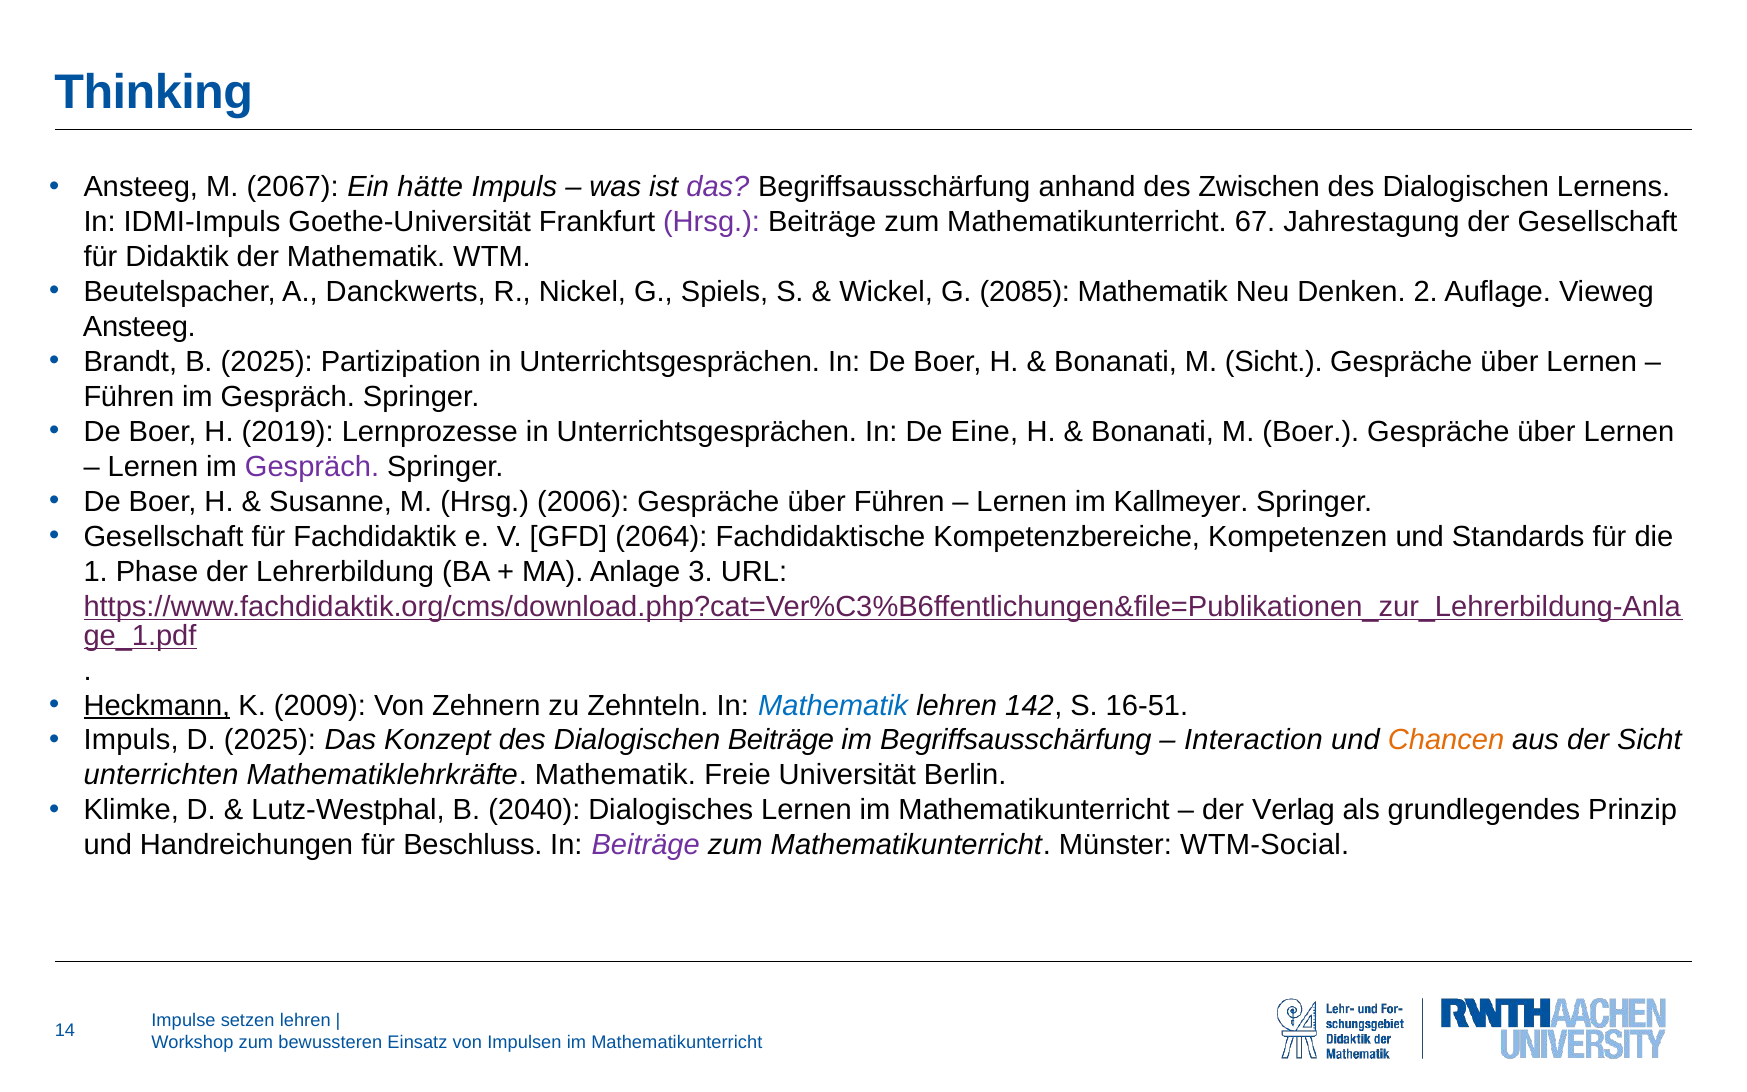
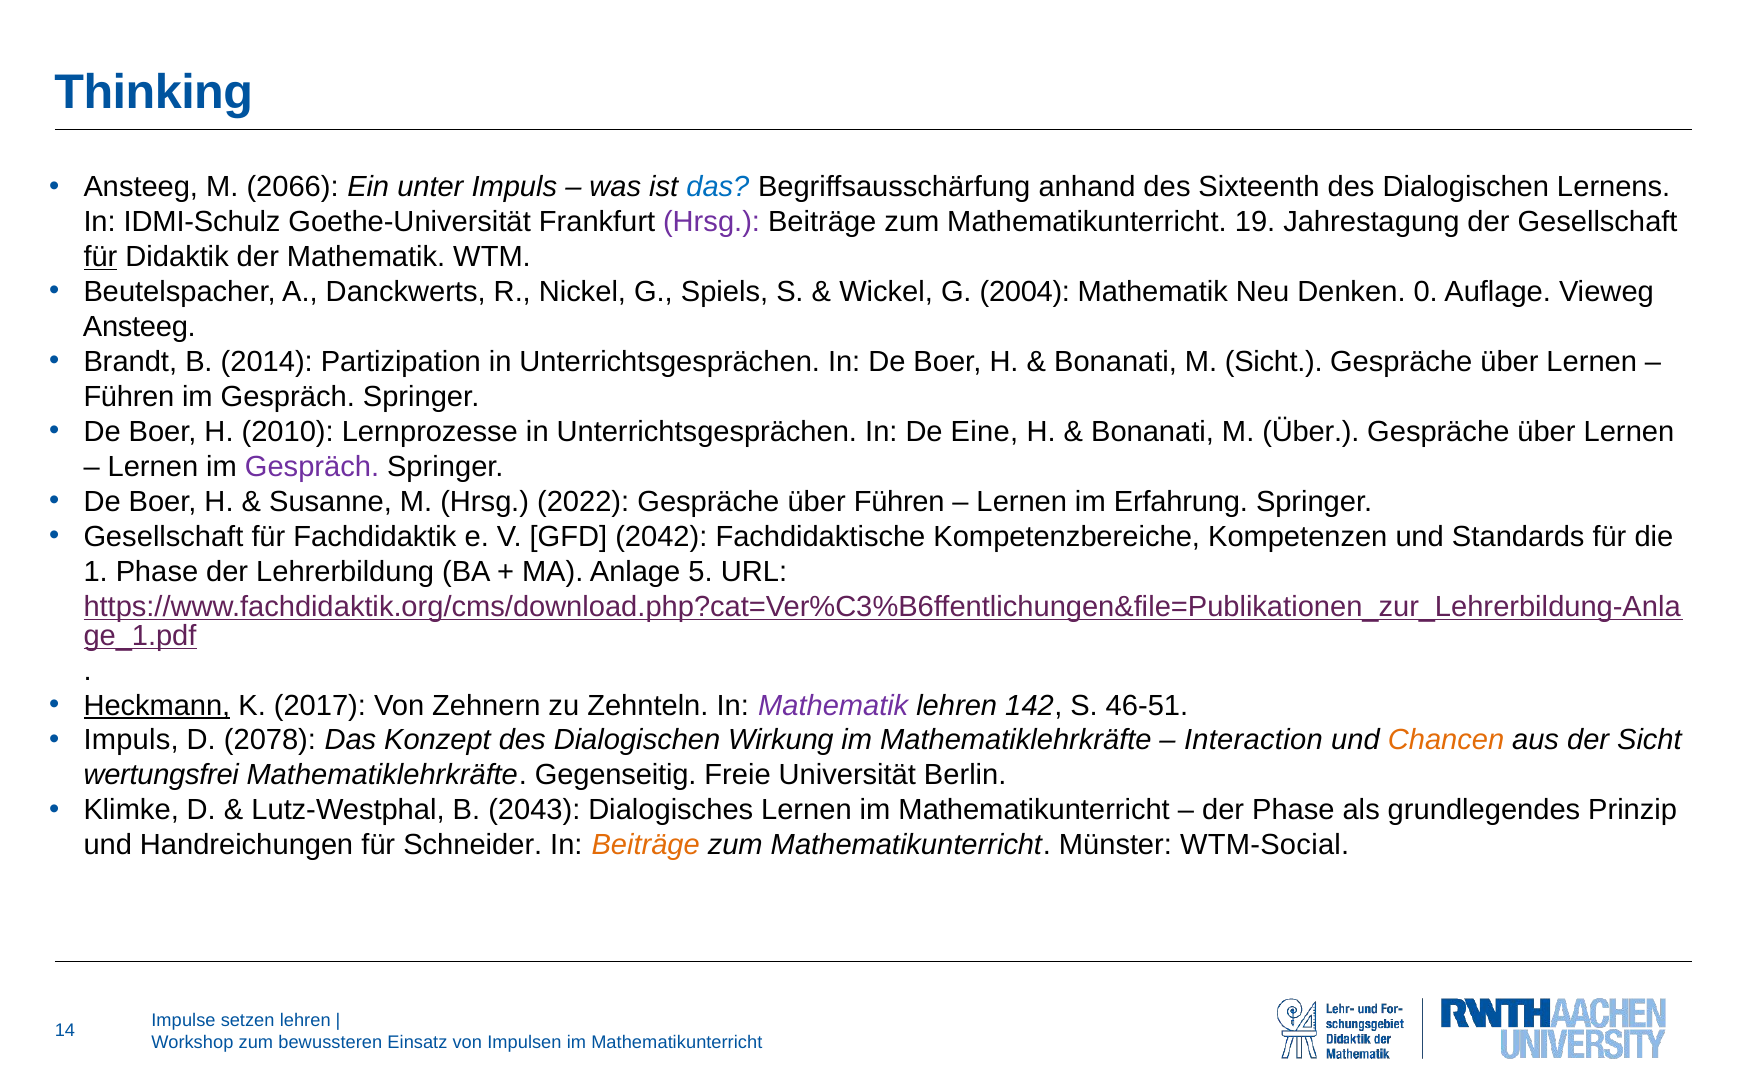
2067: 2067 -> 2066 (293, 187)
hätte: hätte -> unter (430, 187)
das colour: purple -> blue (718, 187)
Zwischen: Zwischen -> Sixteenth (1259, 187)
IDMI-Impuls: IDMI-Impuls -> IDMI-Schulz (202, 222)
67: 67 -> 19 (1255, 222)
für underline: none -> present (100, 257)
2085: 2085 -> 2004 (1025, 292)
2: 2 -> 0 (1426, 292)
B 2025: 2025 -> 2014 (267, 362)
2019: 2019 -> 2010 (288, 432)
M Boer: Boer -> Über (1311, 432)
2006: 2006 -> 2022 (583, 502)
Kallmeyer: Kallmeyer -> Erfahrung (1181, 502)
2064: 2064 -> 2042 (661, 537)
3: 3 -> 5 (701, 571)
2009: 2009 -> 2017 (320, 705)
Mathematik colour: blue -> purple (833, 705)
16-51: 16-51 -> 46-51 (1147, 705)
D 2025: 2025 -> 2078 (270, 740)
Dialogischen Beiträge: Beiträge -> Wirkung (781, 740)
im Begriffsausschärfung: Begriffsausschärfung -> Mathematiklehrkräfte (1016, 740)
unterrichten: unterrichten -> wertungsfrei (161, 775)
Mathematiklehrkräfte Mathematik: Mathematik -> Gegenseitig (616, 775)
2040: 2040 -> 2043 (534, 810)
der Verlag: Verlag -> Phase (1293, 810)
Beschluss: Beschluss -> Schneider (473, 845)
Beiträge colour: purple -> orange (646, 845)
